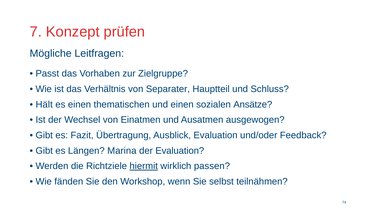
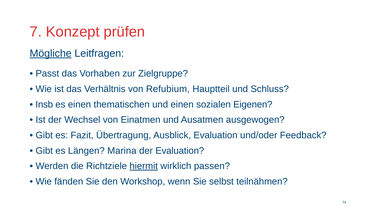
Mögliche underline: none -> present (51, 53)
Separater: Separater -> Refubium (168, 89)
Hält: Hält -> Insb (44, 104)
Ansätze: Ansätze -> Eigenen (253, 104)
